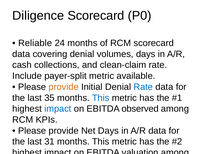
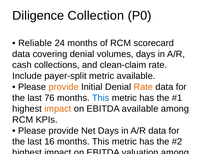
Diligence Scorecard: Scorecard -> Collection (96, 16)
Rate colour: blue -> orange (143, 87)
35: 35 -> 76 (49, 98)
impact colour: blue -> orange (58, 109)
EBITDA observed: observed -> available (140, 109)
31: 31 -> 16 (49, 142)
